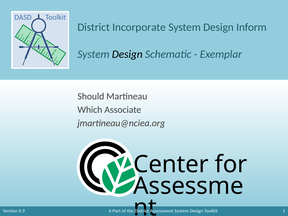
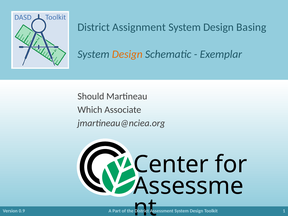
Incorporate: Incorporate -> Assignment (139, 27)
Inform: Inform -> Basing (251, 27)
Design colour: black -> orange (127, 54)
